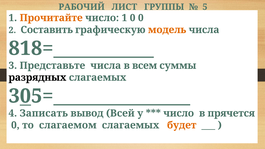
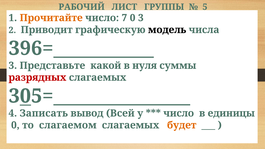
число 1: 1 -> 7 (124, 18)
0 0: 0 -> 3 (141, 18)
Составить: Составить -> Приводит (47, 30)
модель colour: orange -> black (167, 30)
818=___________: 818=___________ -> 396=___________ (81, 48)
Представьте числа: числа -> какой (106, 66)
всем: всем -> нуля (145, 66)
разрядных colour: black -> red (37, 77)
прячется: прячется -> единицы (231, 113)
